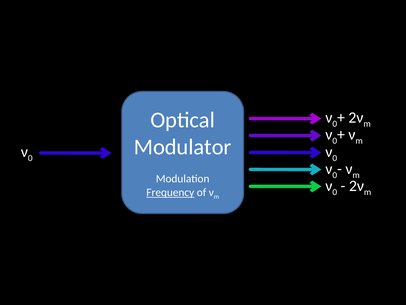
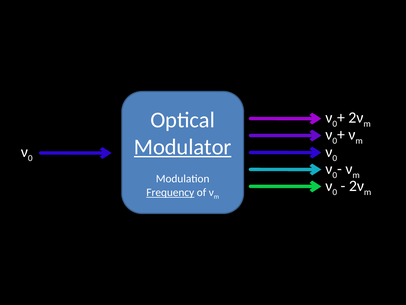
Modulator underline: none -> present (183, 147)
